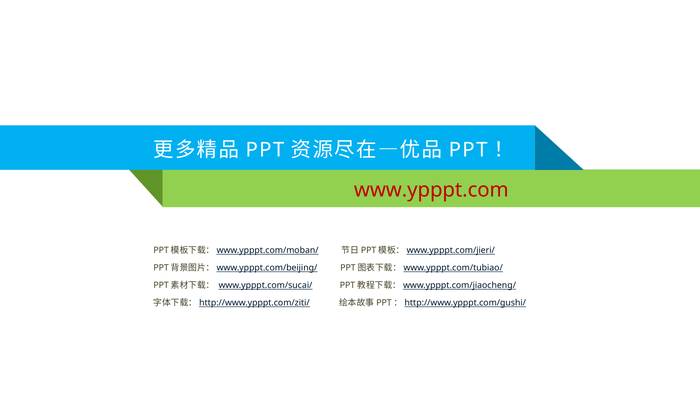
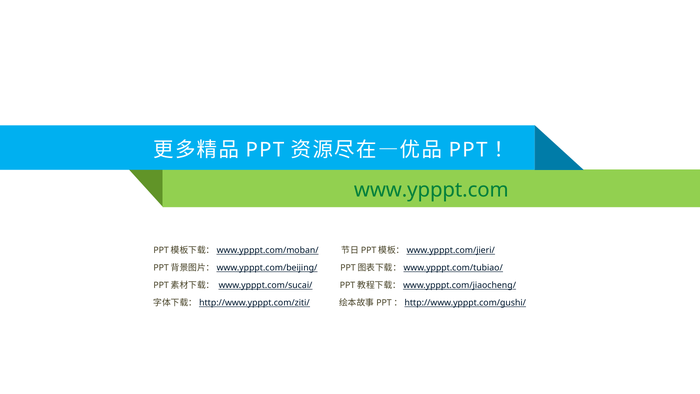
www.ypppt.com colour: red -> green (431, 190)
